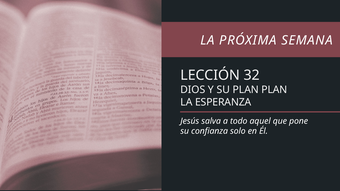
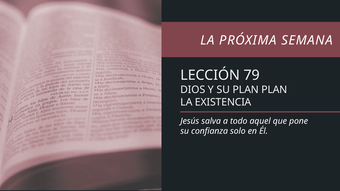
32: 32 -> 79 (252, 75)
ESPERANZA: ESPERANZA -> EXISTENCIA (223, 102)
